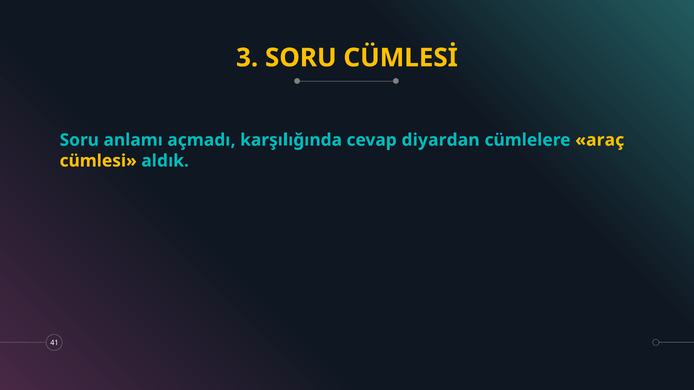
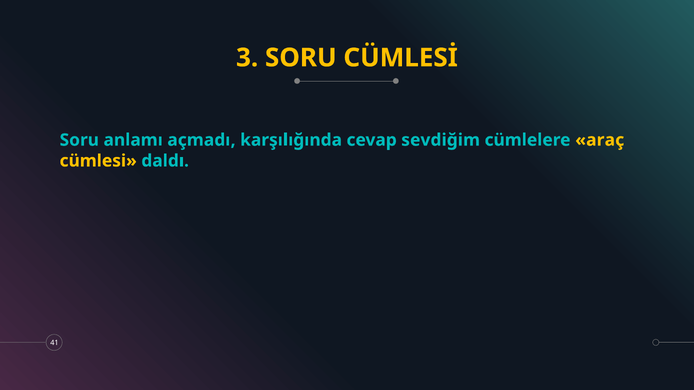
diyardan: diyardan -> sevdiğim (441, 140)
aldık: aldık -> daldı (165, 161)
